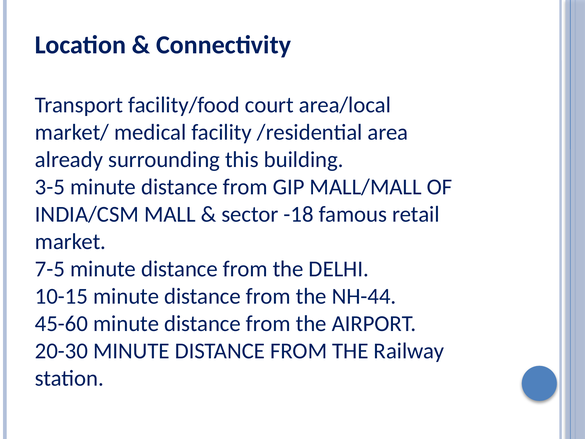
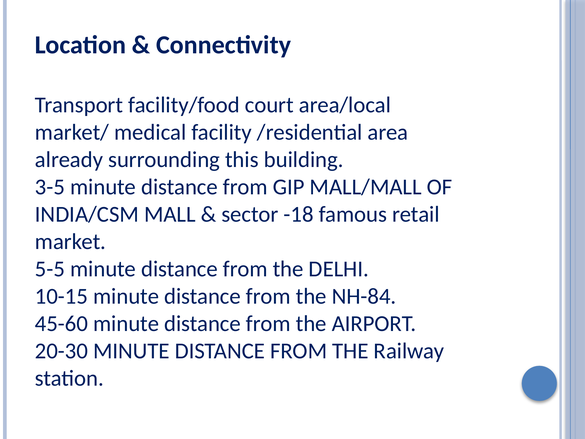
7-5: 7-5 -> 5-5 (50, 269)
NH-44: NH-44 -> NH-84 (364, 296)
